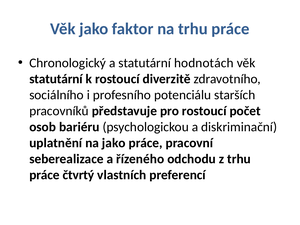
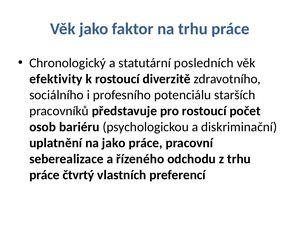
hodnotách: hodnotách -> posledních (204, 63)
statutární: statutární -> efektivity (56, 79)
